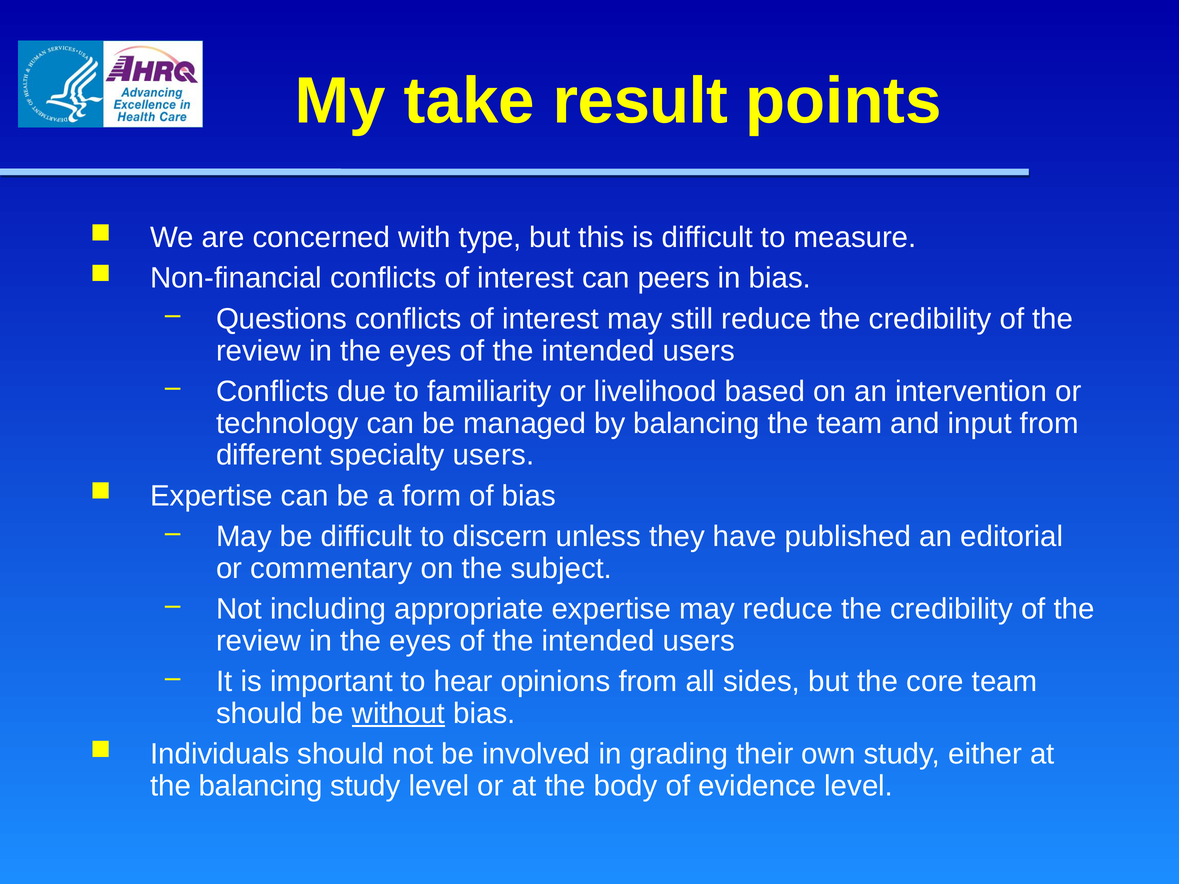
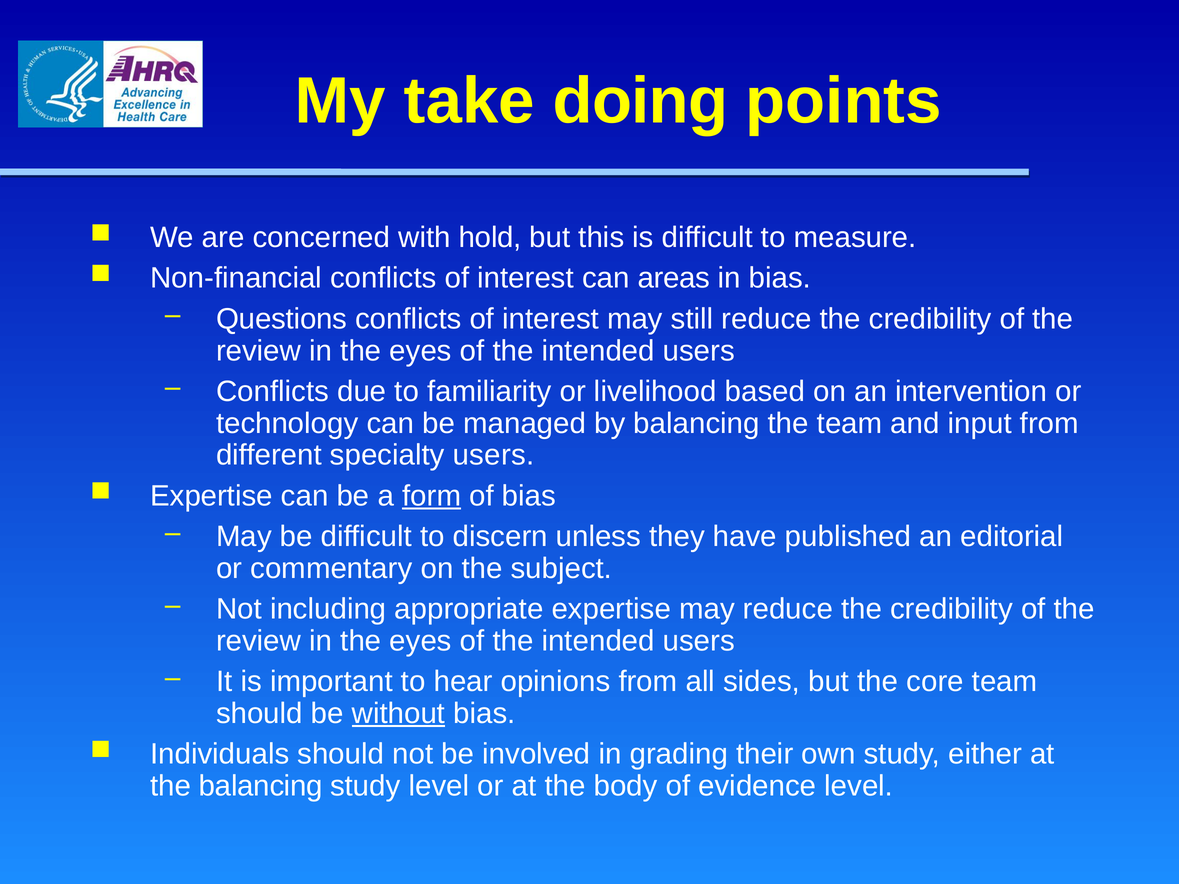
result: result -> doing (641, 101)
type: type -> hold (490, 238)
peers: peers -> areas (674, 278)
form underline: none -> present (432, 496)
